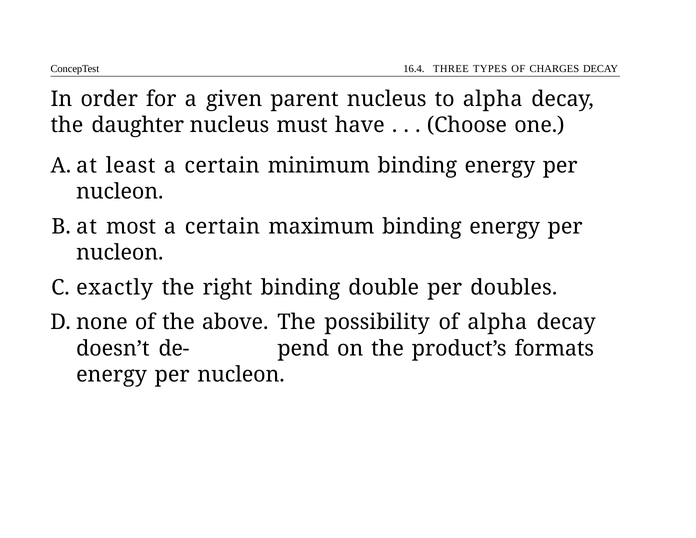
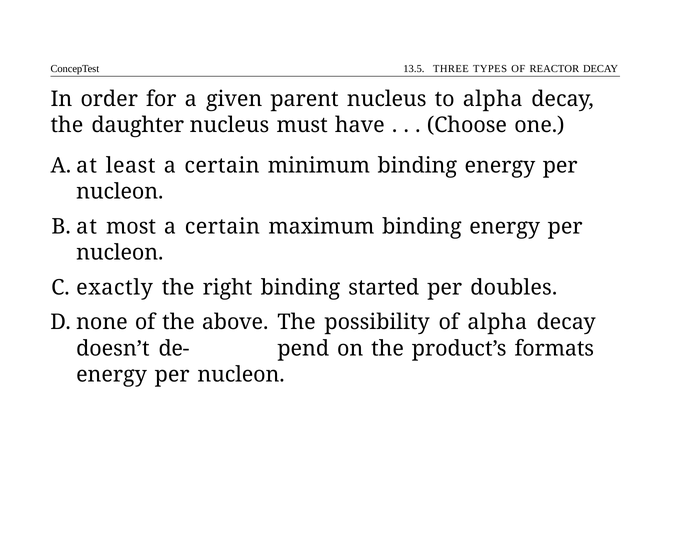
16.4: 16.4 -> 13.5 (414, 69)
CHARGES: CHARGES -> REACTOR (554, 69)
double: double -> started (384, 287)
